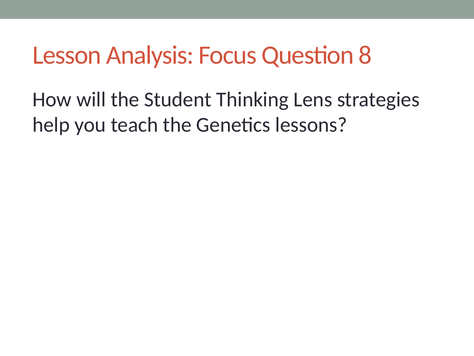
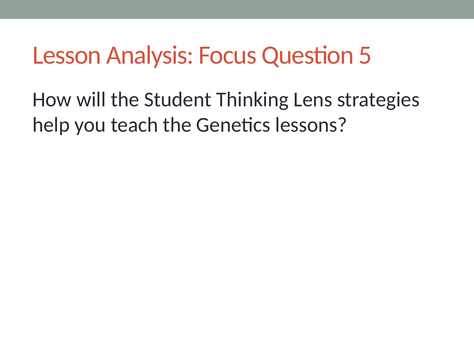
8: 8 -> 5 (365, 55)
